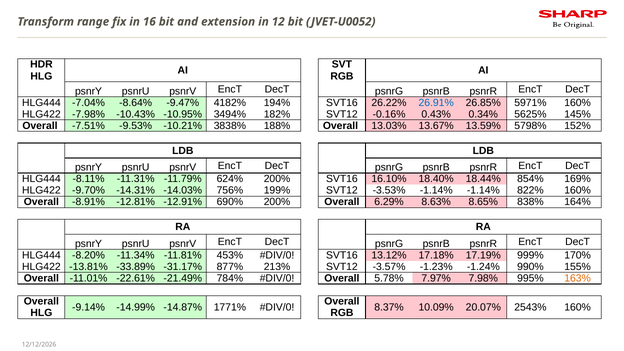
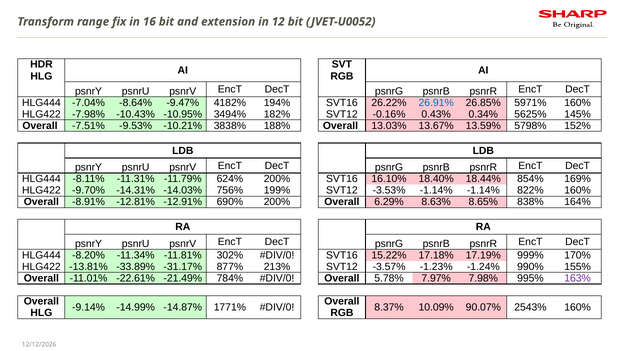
453%: 453% -> 302% (230, 255)
13.12%: 13.12% -> 15.22% (389, 255)
163% colour: orange -> purple (578, 278)
20.07%: 20.07% -> 90.07% (483, 307)
